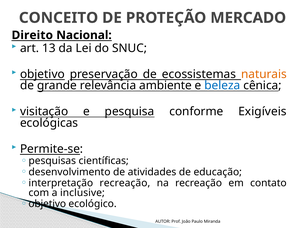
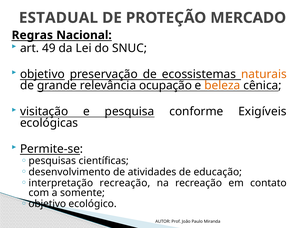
CONCEITO: CONCEITO -> ESTADUAL (58, 18)
Direito: Direito -> Regras (32, 35)
13: 13 -> 49 (49, 48)
ambiente: ambiente -> ocupação (166, 86)
beleza colour: blue -> orange (222, 86)
inclusive: inclusive -> somente (82, 193)
